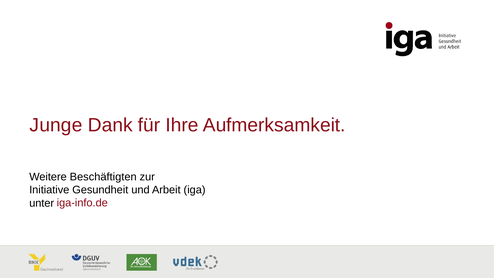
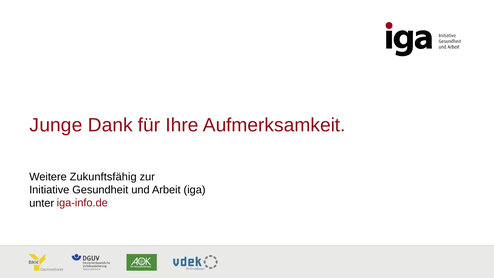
Beschäftigten: Beschäftigten -> Zukunftsfähig (103, 177)
